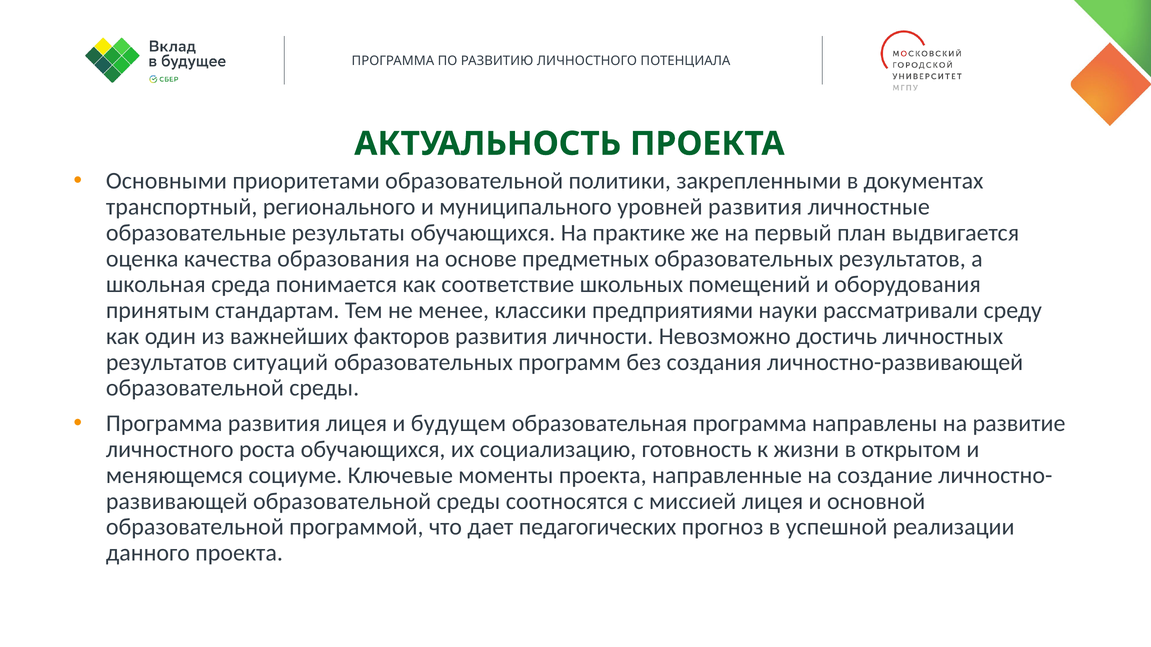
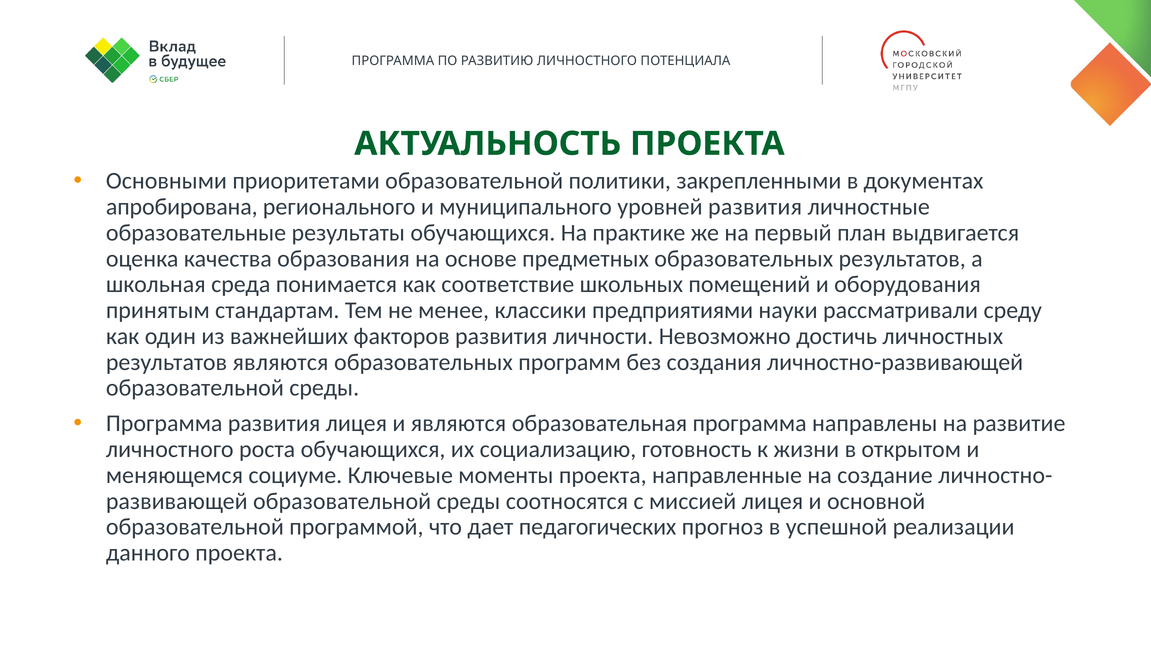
транспортный: транспортный -> апробирована (182, 207)
результатов ситуаций: ситуаций -> являются (281, 362)
и будущем: будущем -> являются (459, 424)
